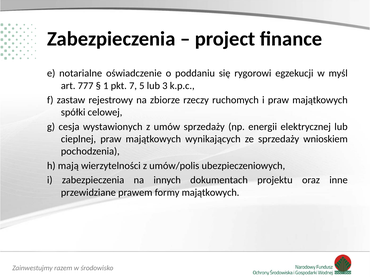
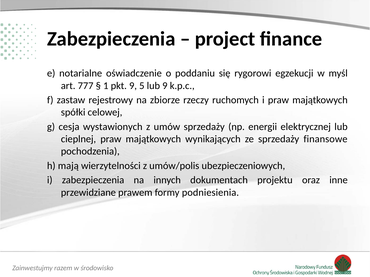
pkt 7: 7 -> 9 (133, 86)
lub 3: 3 -> 9 (165, 86)
wnioskiem: wnioskiem -> finansowe (325, 139)
formy majątkowych: majątkowych -> podniesienia (210, 193)
